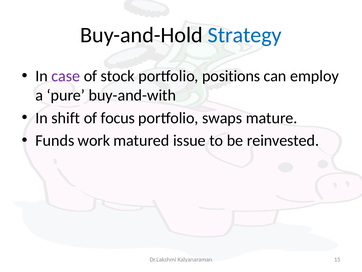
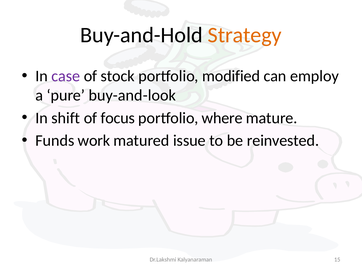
Strategy colour: blue -> orange (245, 35)
positions: positions -> modified (231, 76)
buy-and-with: buy-and-with -> buy-and-look (132, 95)
swaps: swaps -> where (222, 118)
